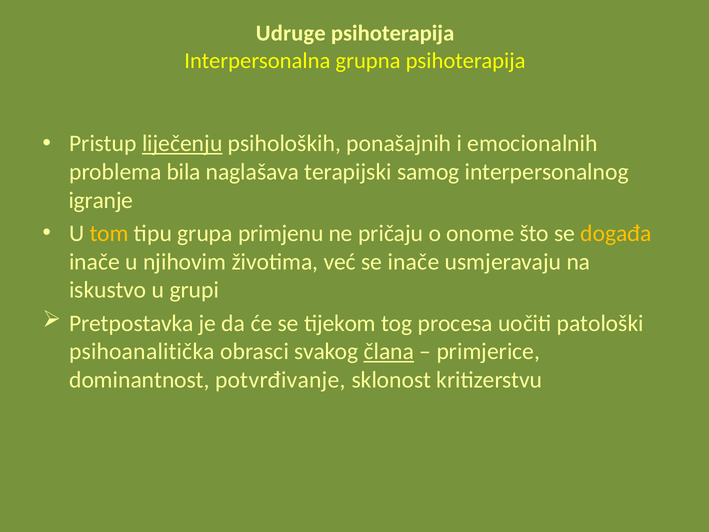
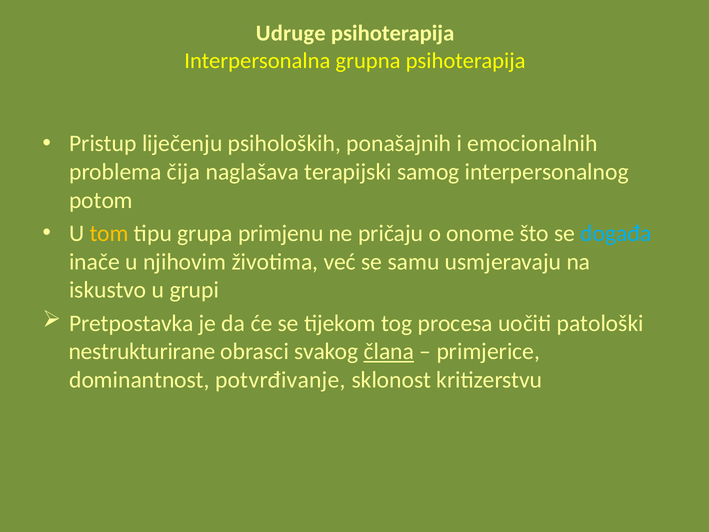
liječenju underline: present -> none (182, 143)
bila: bila -> čija (183, 172)
igranje: igranje -> potom (101, 200)
događa colour: yellow -> light blue (616, 233)
se inače: inače -> samu (414, 262)
psihoanalitička: psihoanalitička -> nestrukturirane (142, 351)
